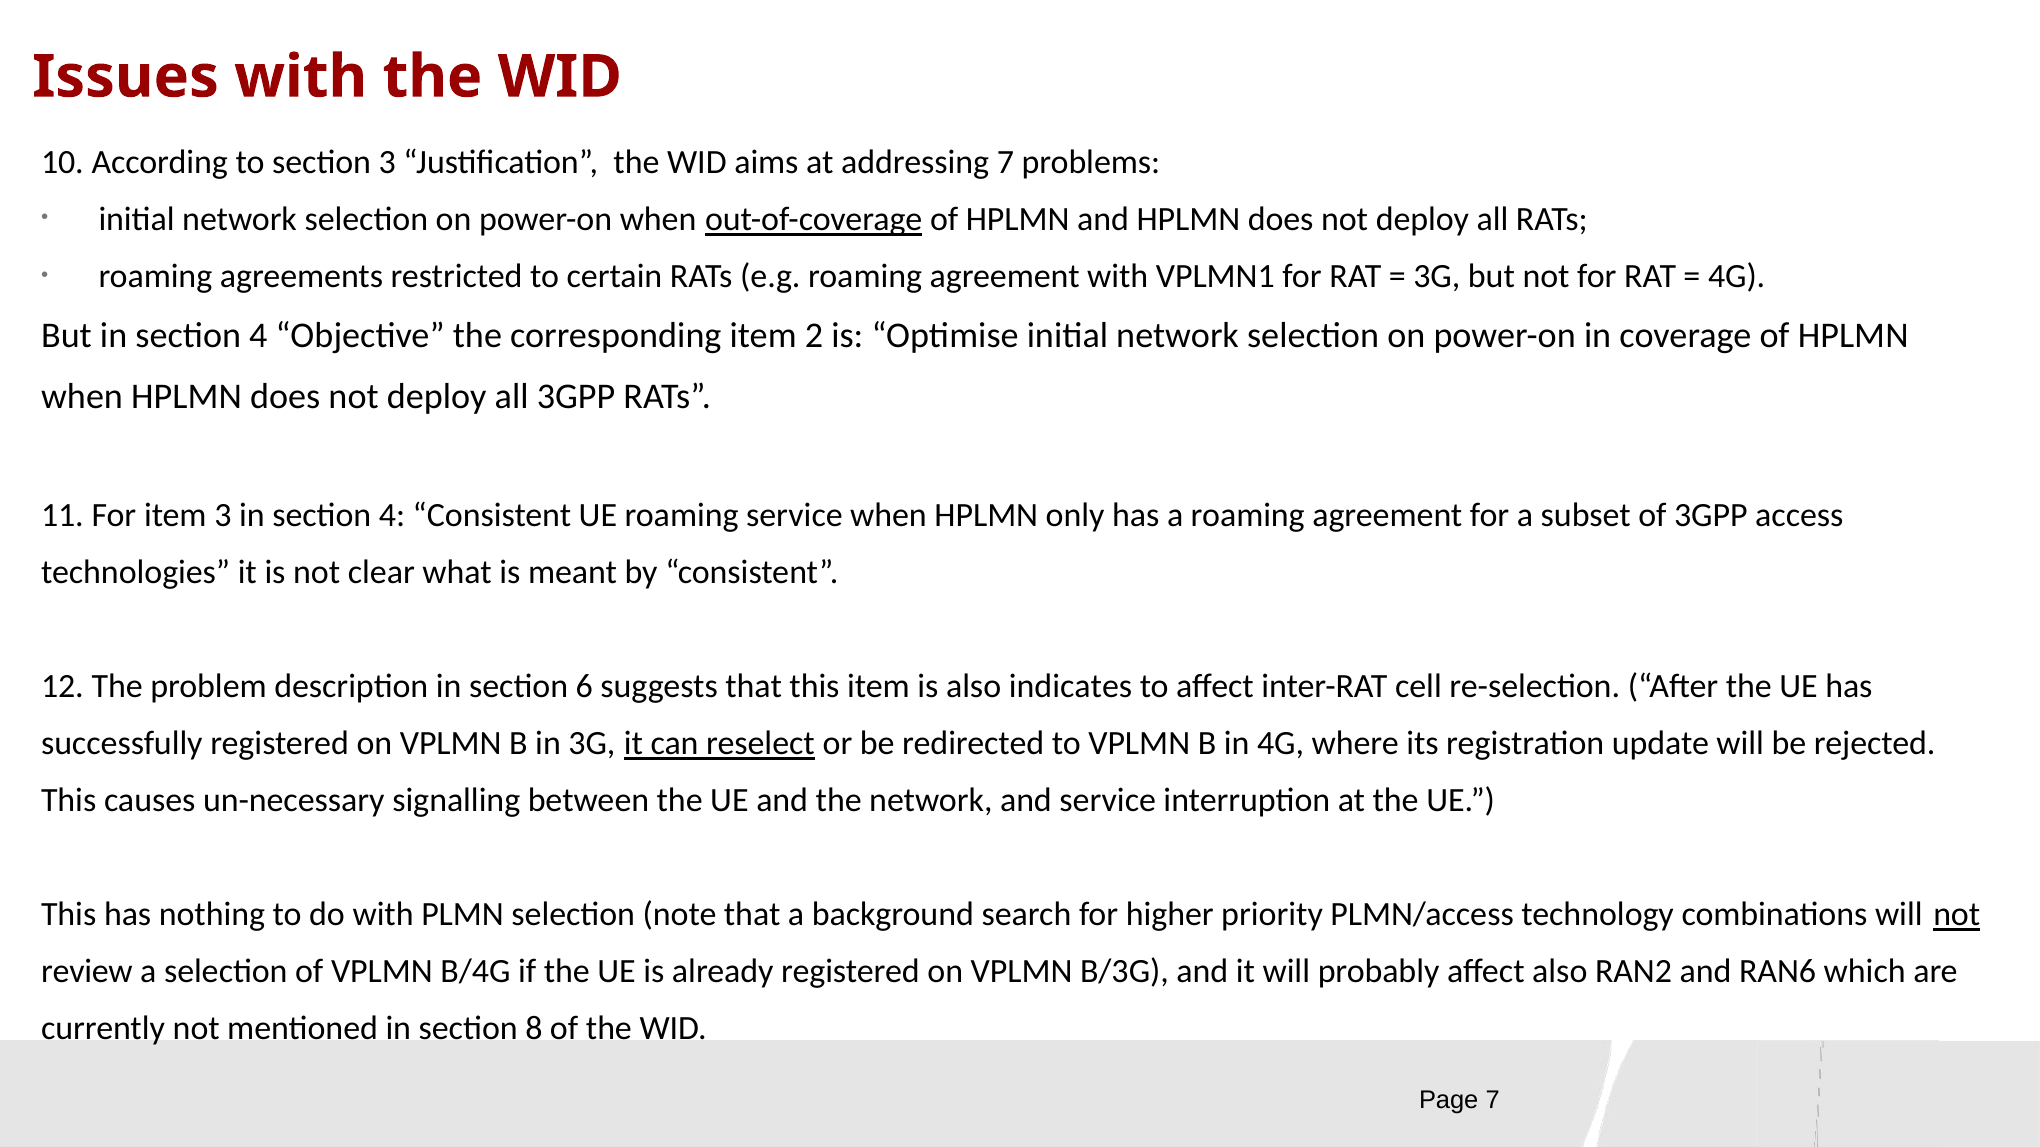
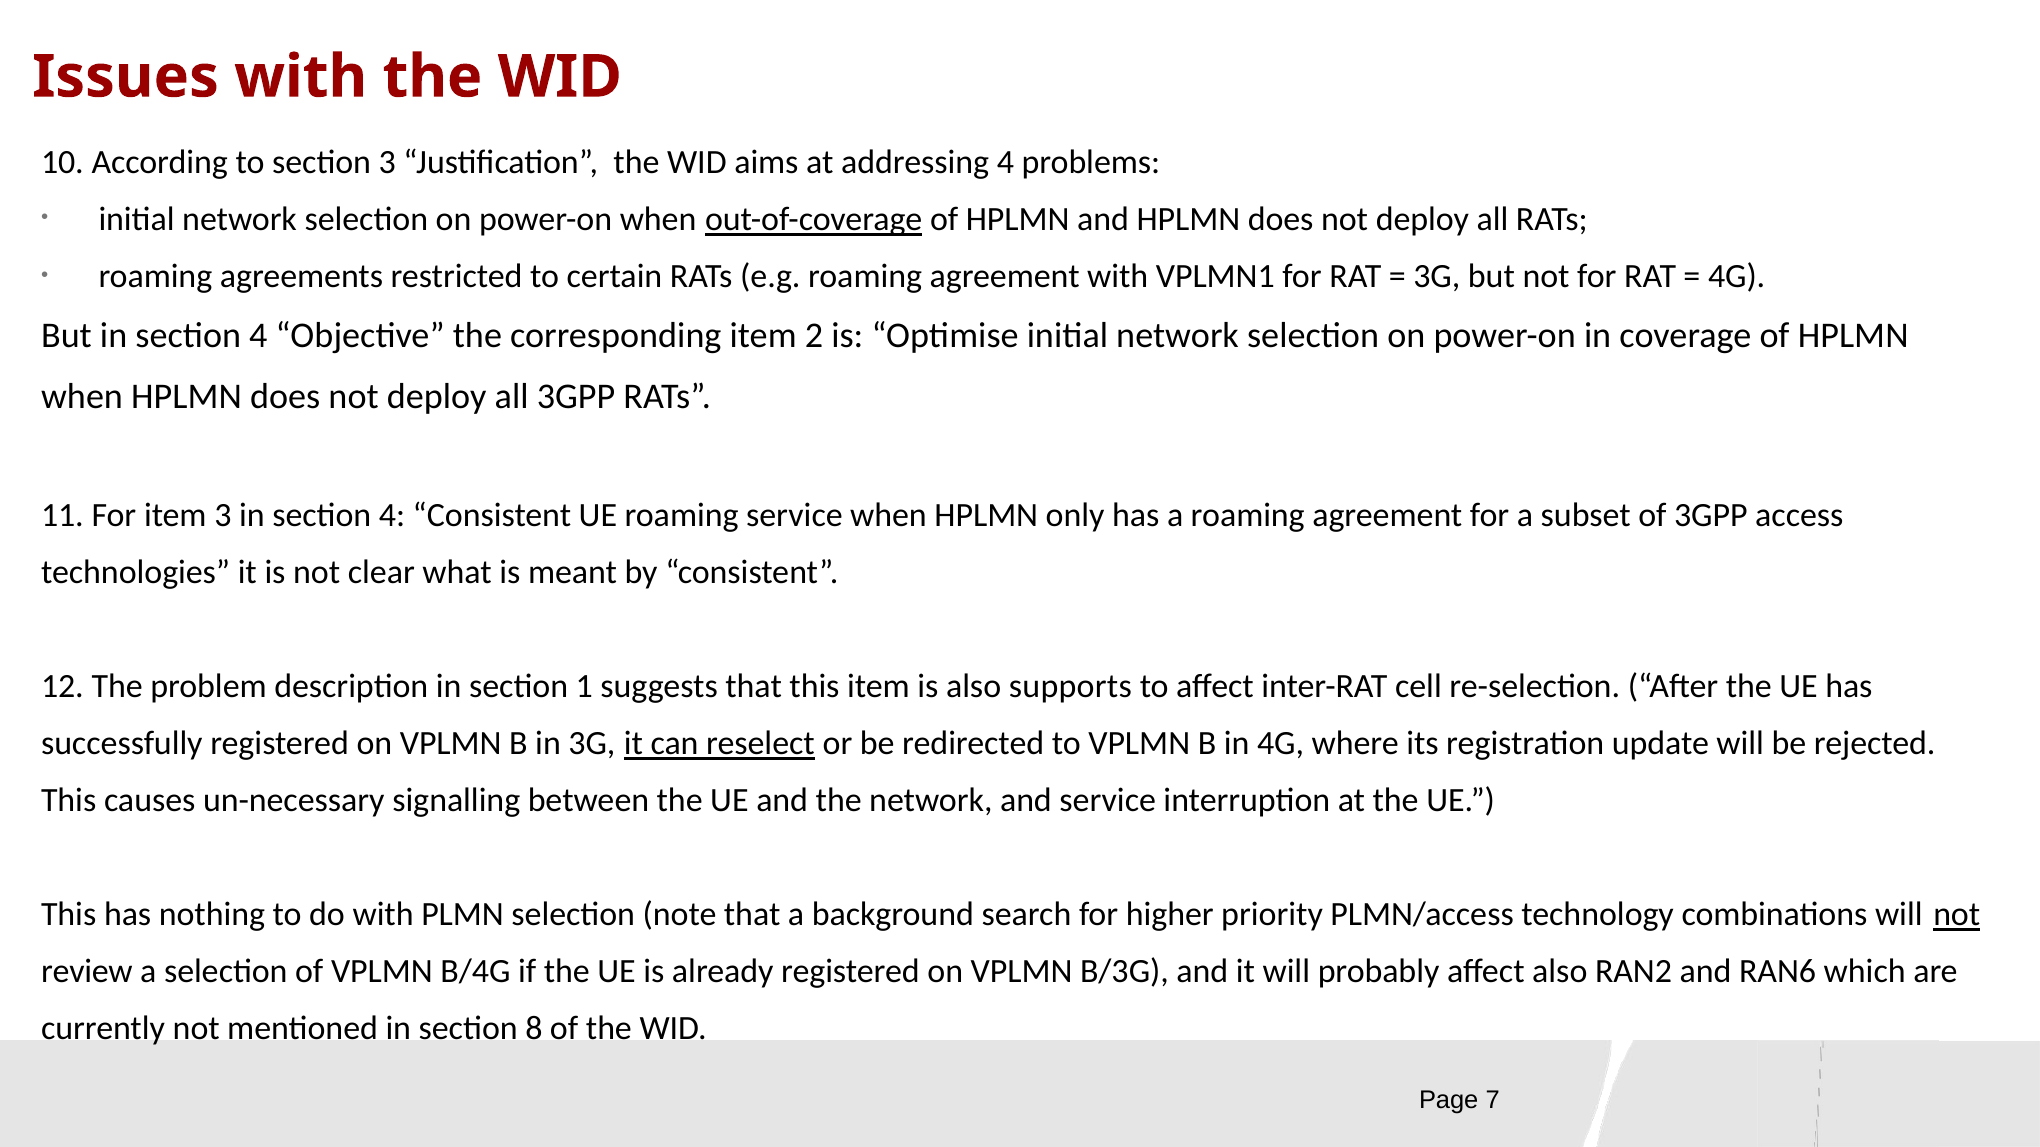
addressing 7: 7 -> 4 (1005, 162)
6: 6 -> 1 (584, 687)
indicates: indicates -> supports (1070, 687)
